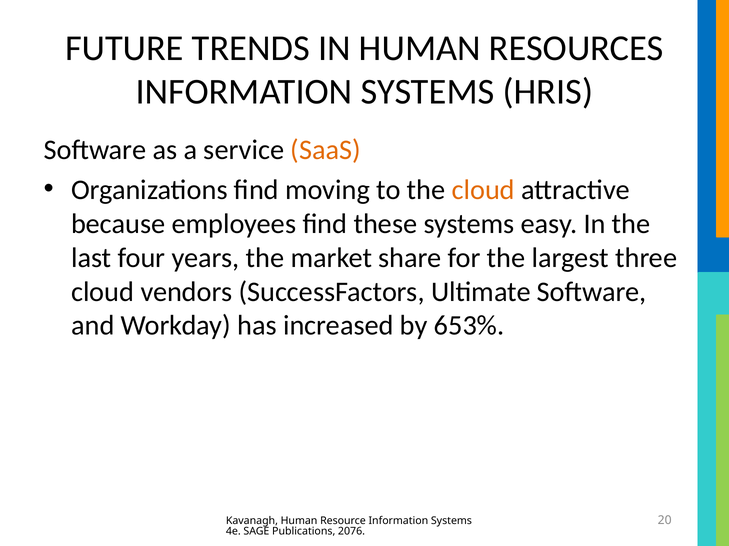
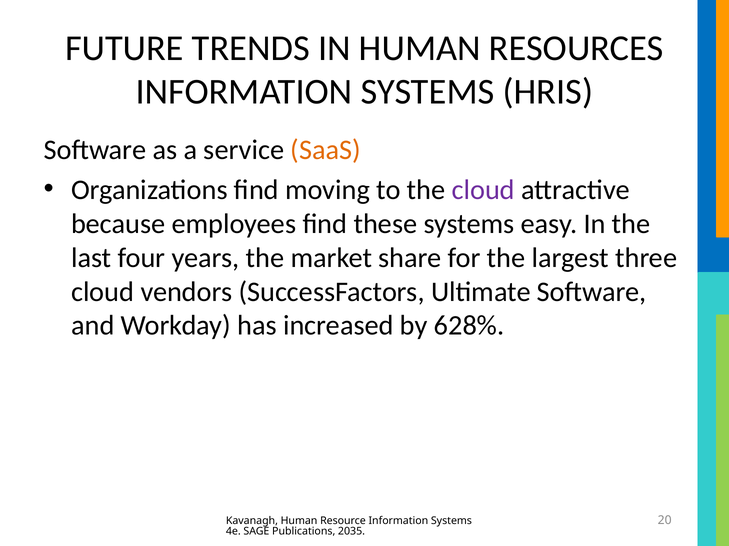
cloud colour: orange -> purple (483, 190)
653%: 653% -> 628% (469, 326)
2076: 2076 -> 2035 (352, 532)
